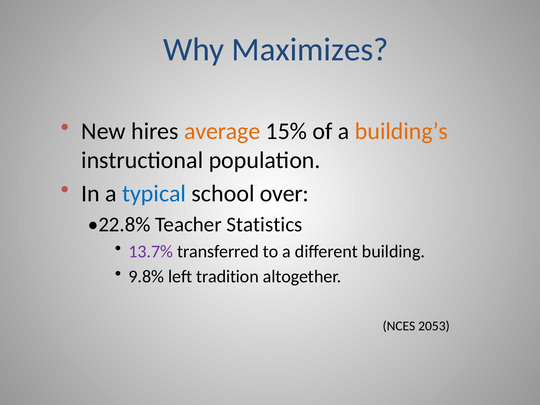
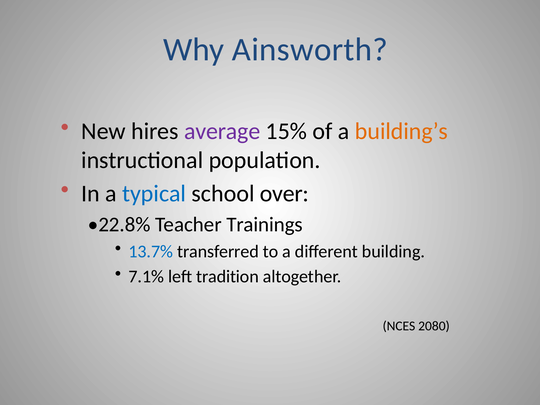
Maximizes: Maximizes -> Ainsworth (310, 50)
average colour: orange -> purple (222, 131)
Statistics: Statistics -> Trainings (265, 225)
13.7% colour: purple -> blue (151, 252)
9.8%: 9.8% -> 7.1% (146, 277)
2053: 2053 -> 2080 (434, 326)
